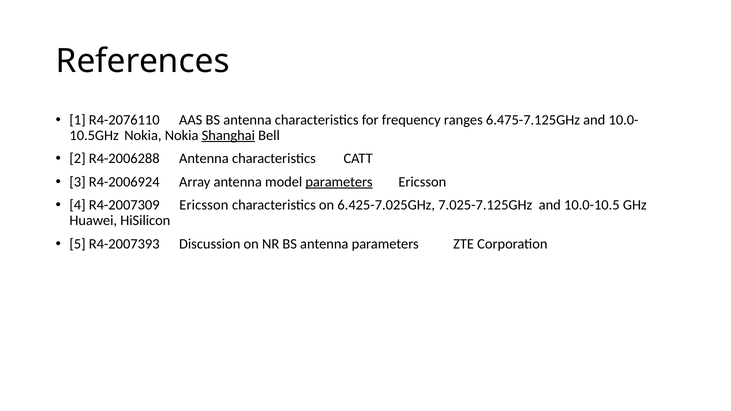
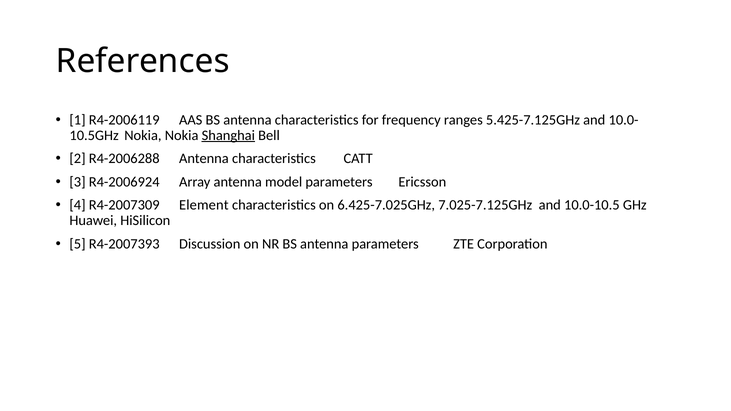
R4-2076110: R4-2076110 -> R4-2006119 (124, 120)
6.475-7.125GHz: 6.475-7.125GHz -> 5.425-7.125GHz (533, 120)
parameters underline: present -> none (339, 182)
R4-2007309 Ericsson: Ericsson -> Element (204, 205)
